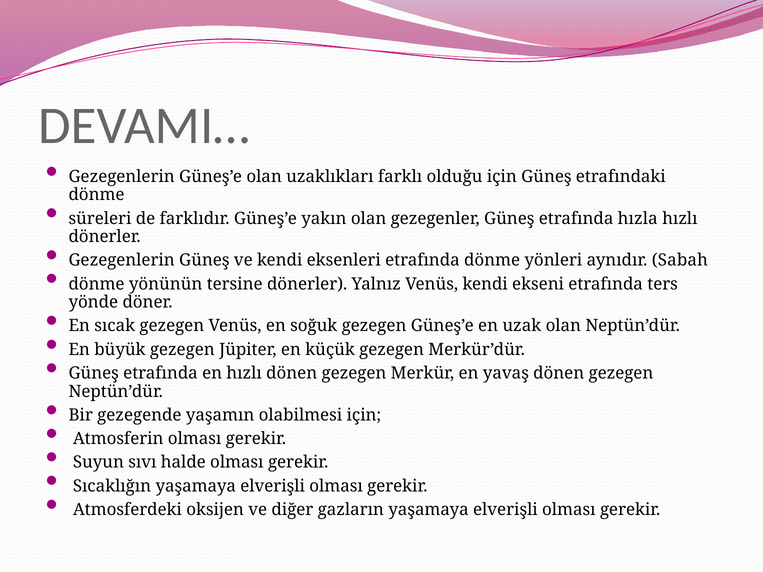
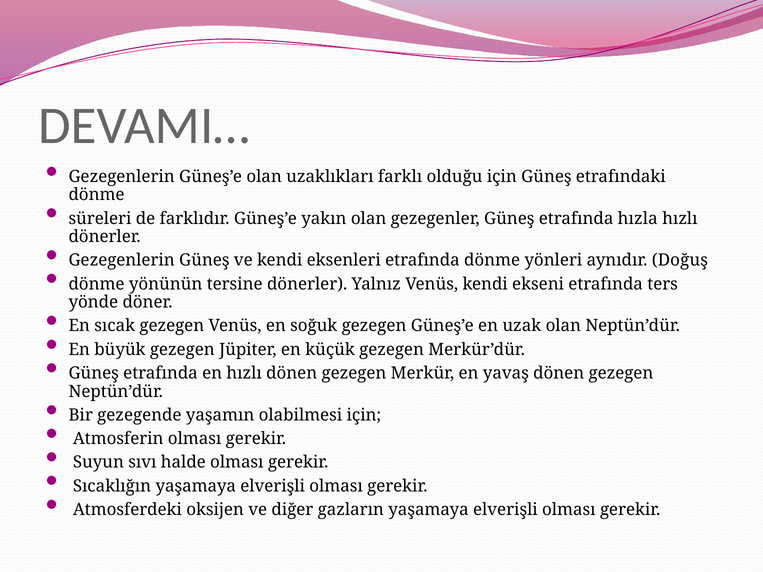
Sabah: Sabah -> Doğuş (680, 260)
